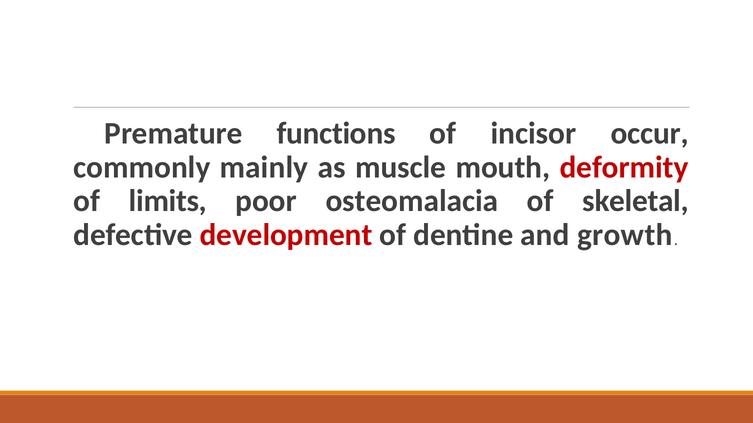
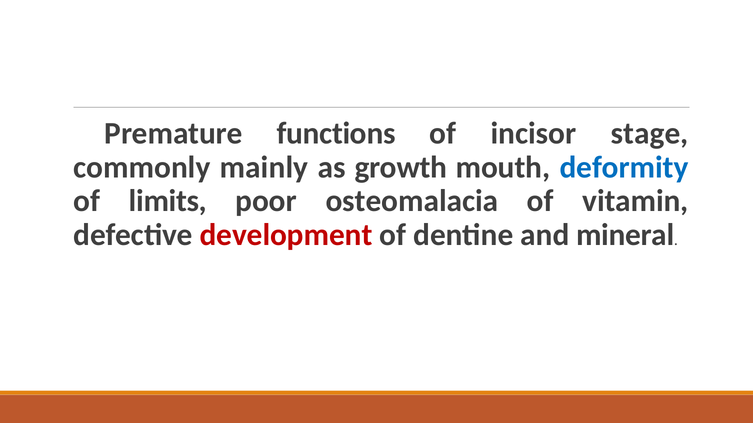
occur: occur -> stage (650, 134)
muscle: muscle -> growth (401, 167)
deformity colour: red -> blue (624, 167)
skeletal: skeletal -> vitamin (635, 201)
growth: growth -> mineral (625, 235)
